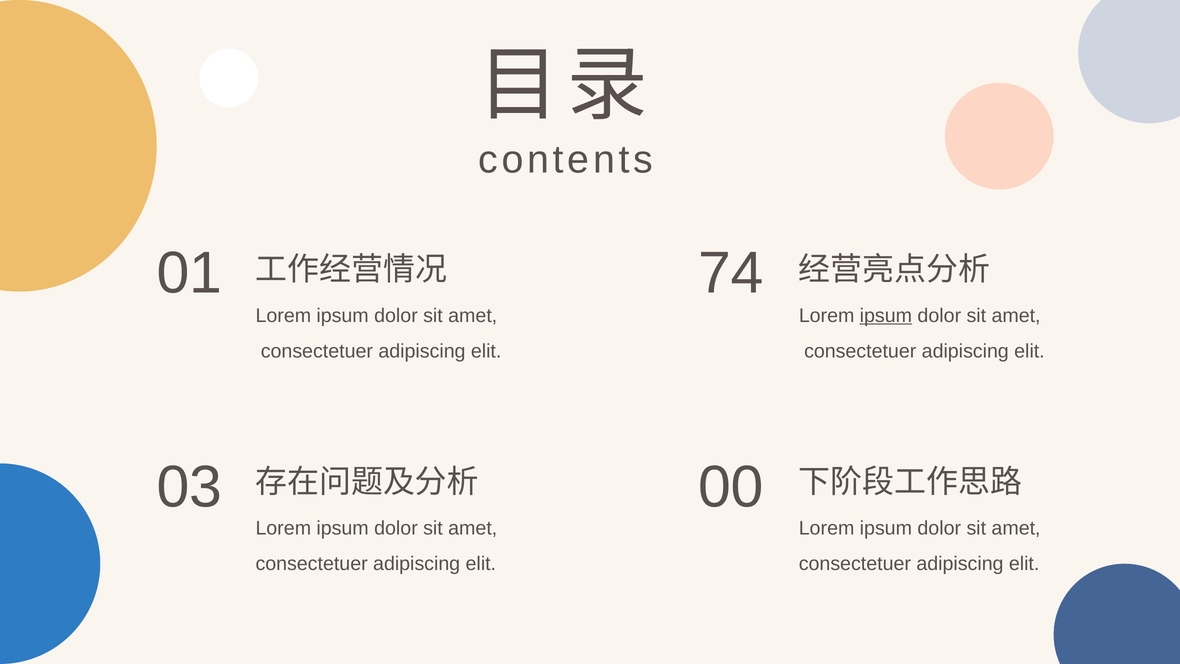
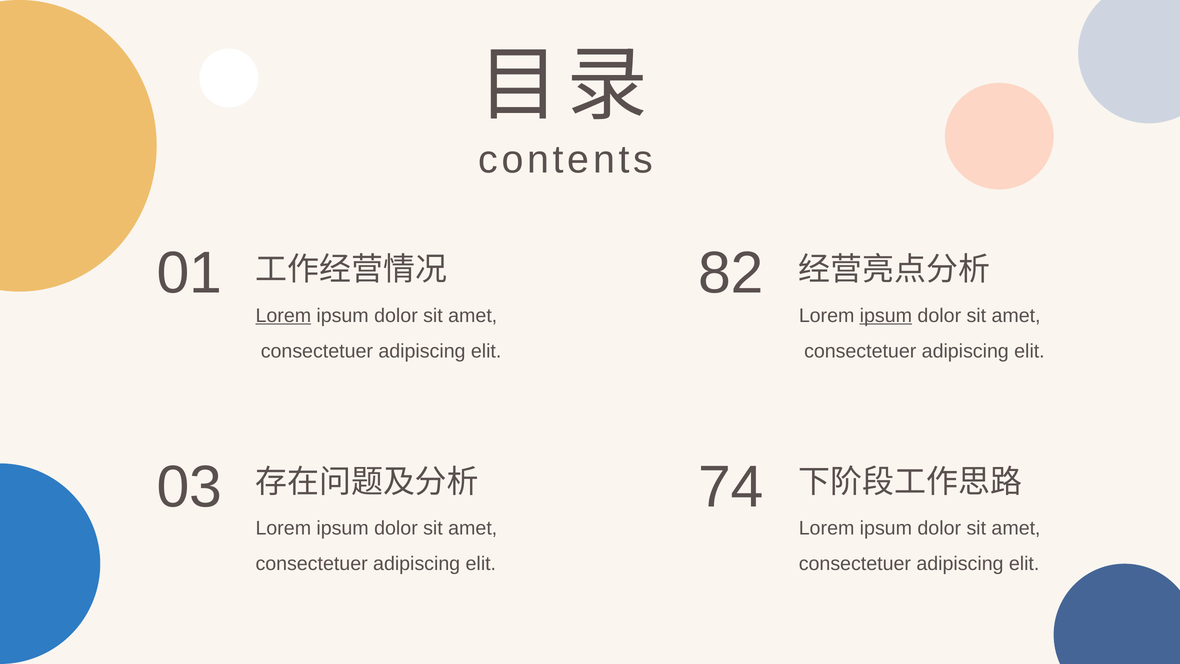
74: 74 -> 82 (731, 273)
Lorem underline: none -> present (283, 316)
00: 00 -> 74 (731, 487)
